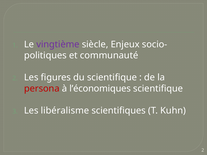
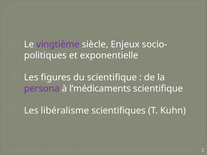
communauté: communauté -> exponentielle (109, 55)
persona colour: red -> purple (42, 89)
l’économiques: l’économiques -> l’médicaments (100, 89)
